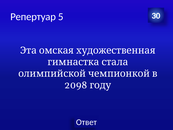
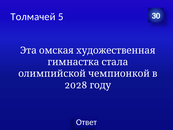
Репертуар: Репертуар -> Толмачей (33, 17)
2098: 2098 -> 2028 (76, 85)
